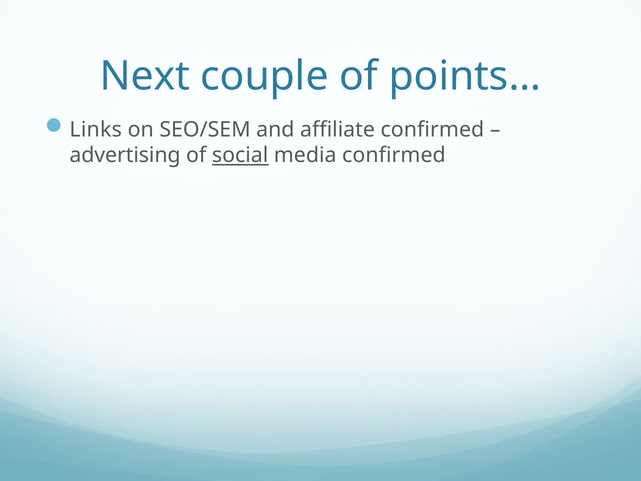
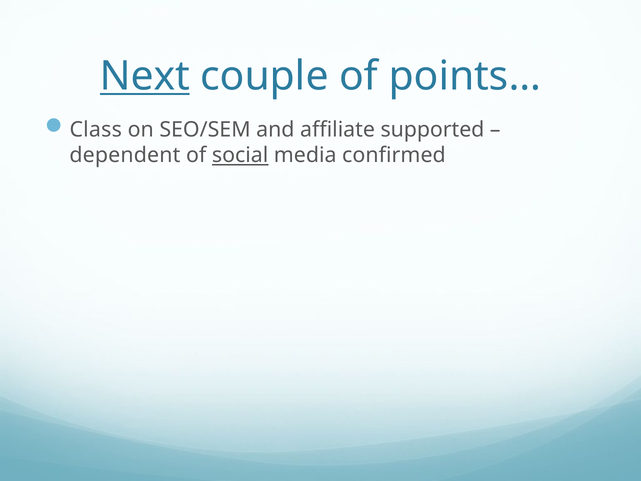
Next underline: none -> present (145, 76)
Links: Links -> Class (96, 130)
affiliate confirmed: confirmed -> supported (432, 130)
advertising: advertising -> dependent (125, 155)
